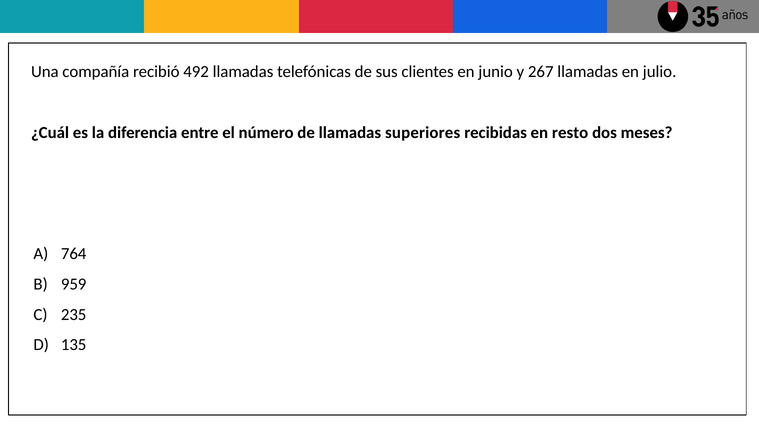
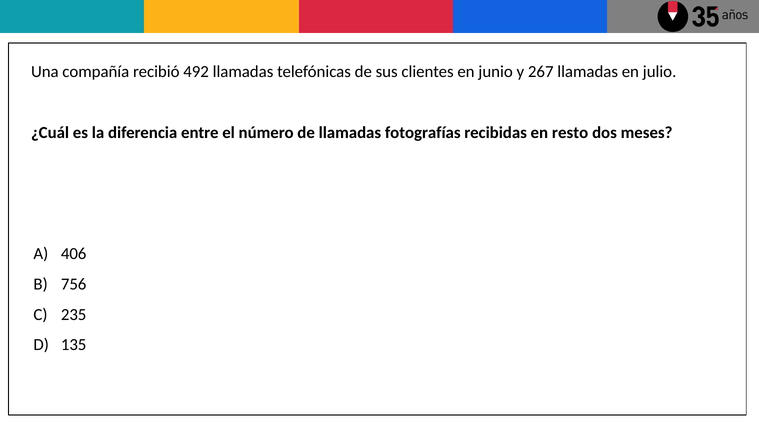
superiores: superiores -> fotografías (423, 133)
764: 764 -> 406 (74, 254)
959: 959 -> 756 (74, 284)
